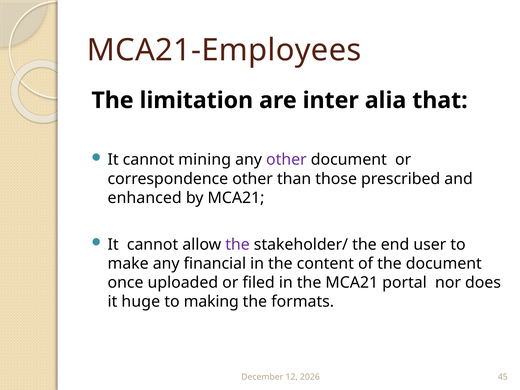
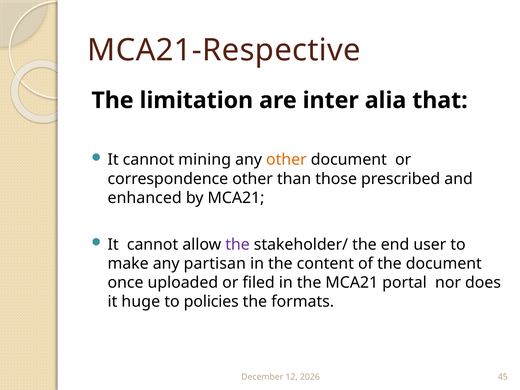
MCA21-Employees: MCA21-Employees -> MCA21-Respective (224, 50)
other colour: purple -> orange (286, 160)
financial: financial -> partisan (215, 264)
making: making -> policies (211, 302)
